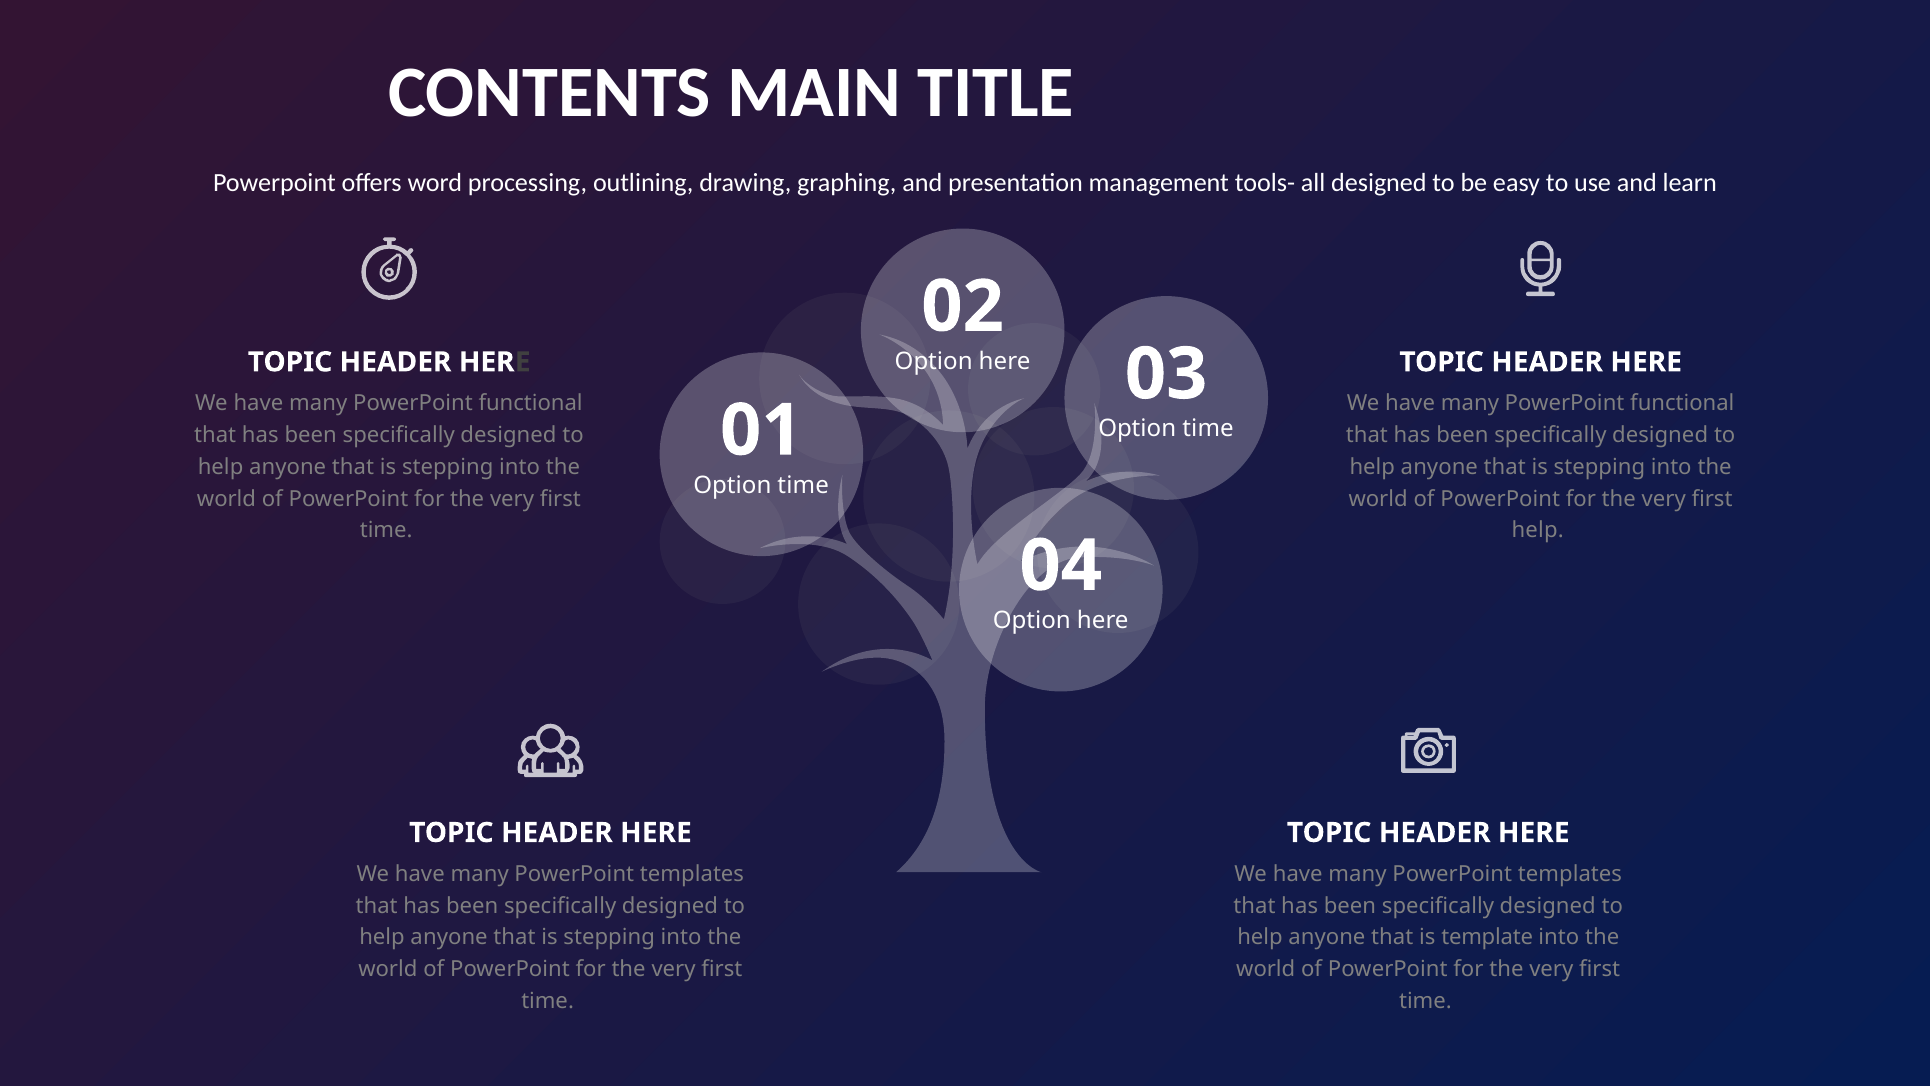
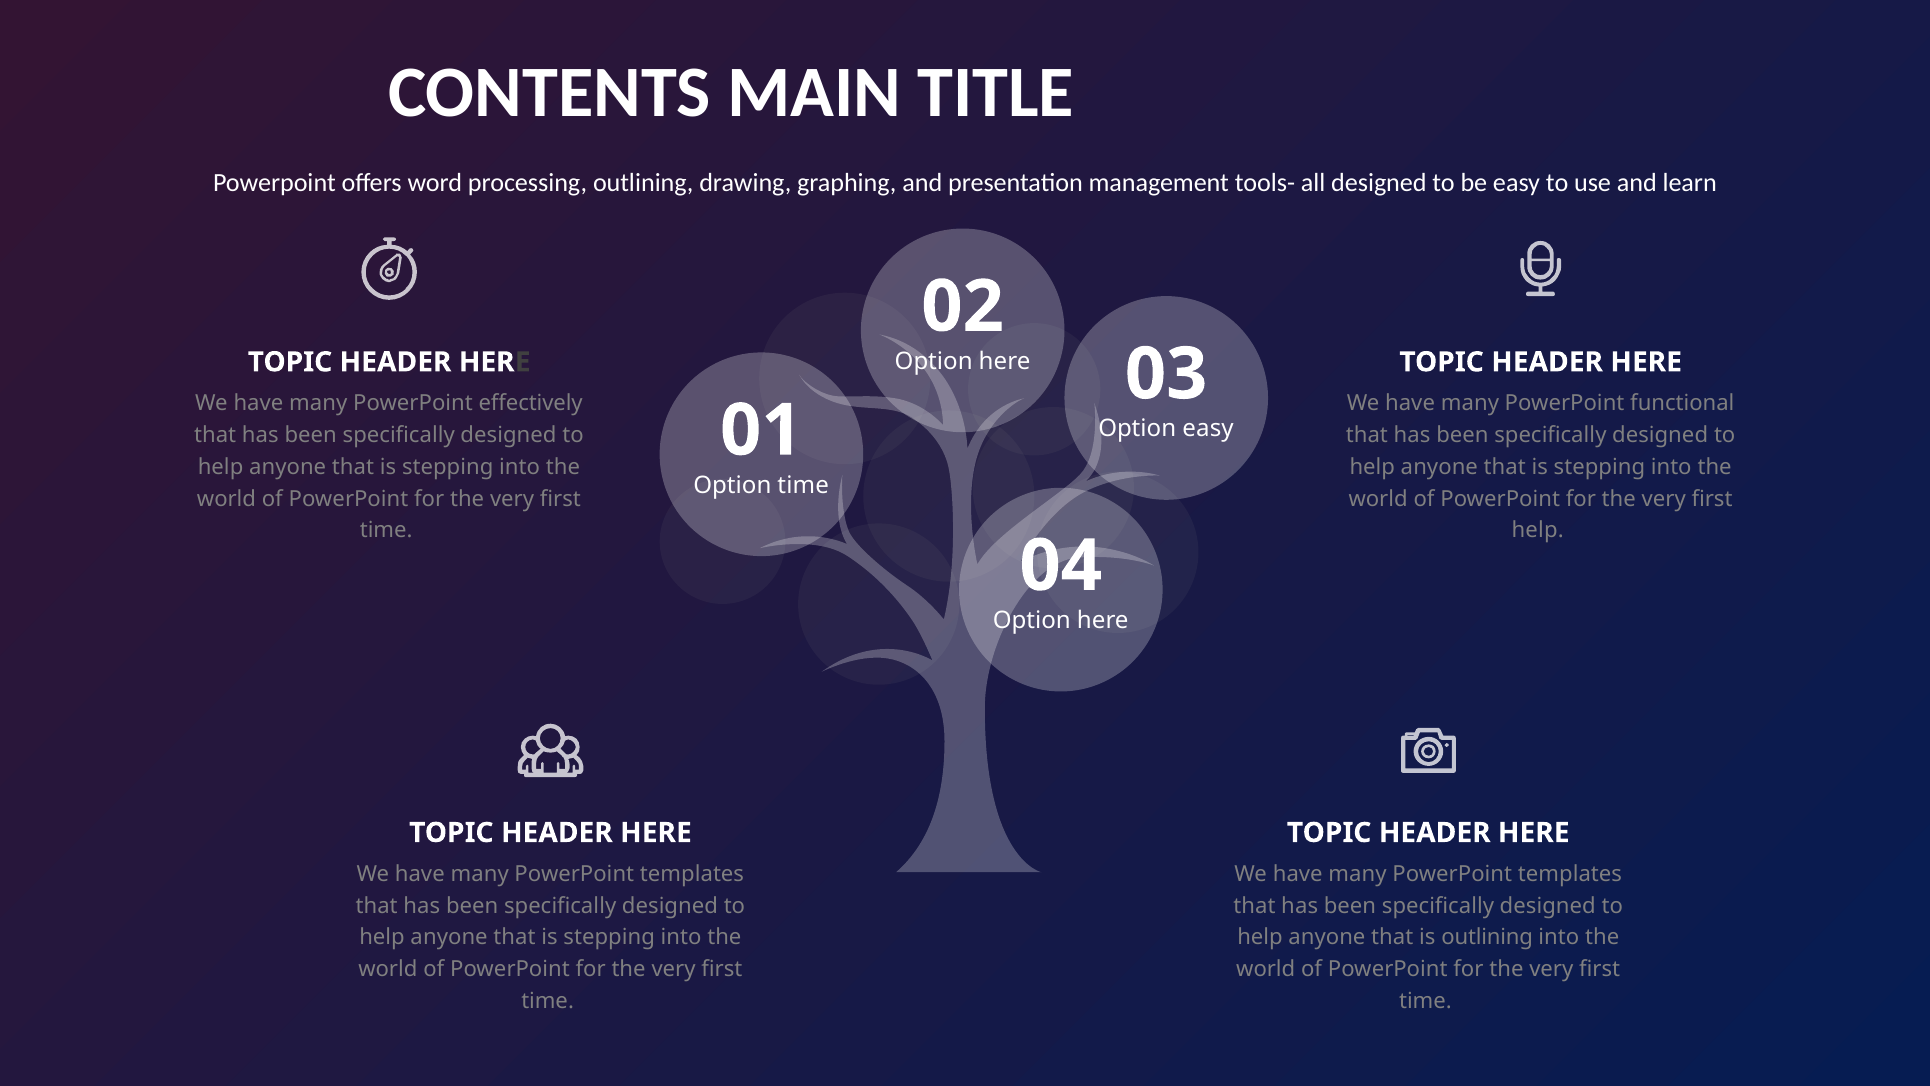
functional: functional -> effectively (531, 403)
time: time -> easy (1208, 429)
is template: template -> outlining (1487, 937)
